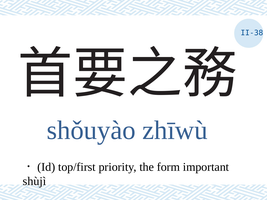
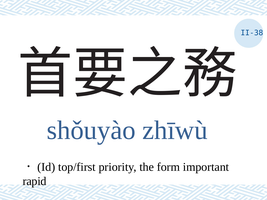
shùjì: shùjì -> rapid (35, 181)
